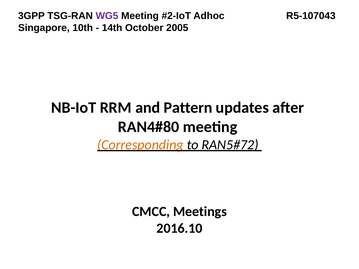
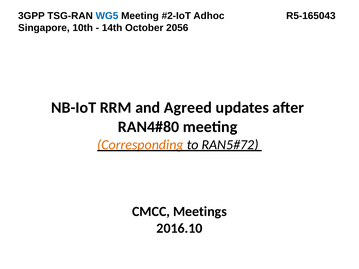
WG5 colour: purple -> blue (107, 16)
R5-107043: R5-107043 -> R5-165043 (311, 16)
2005: 2005 -> 2056 (177, 28)
Pattern: Pattern -> Agreed (188, 108)
